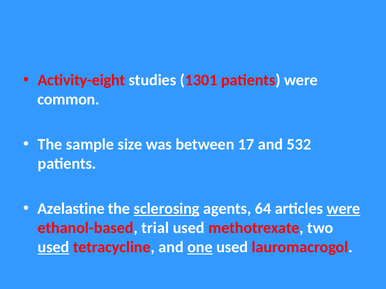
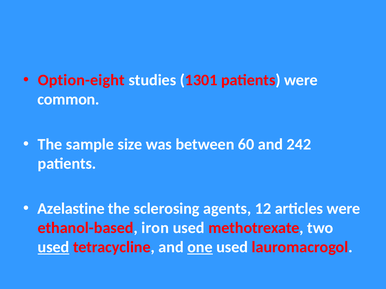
Activity-eight: Activity-eight -> Option-eight (81, 80)
17: 17 -> 60 (246, 145)
532: 532 -> 242 (299, 145)
sclerosing underline: present -> none (167, 209)
64: 64 -> 12 (263, 209)
were underline: present -> none (343, 209)
trial: trial -> iron (155, 228)
